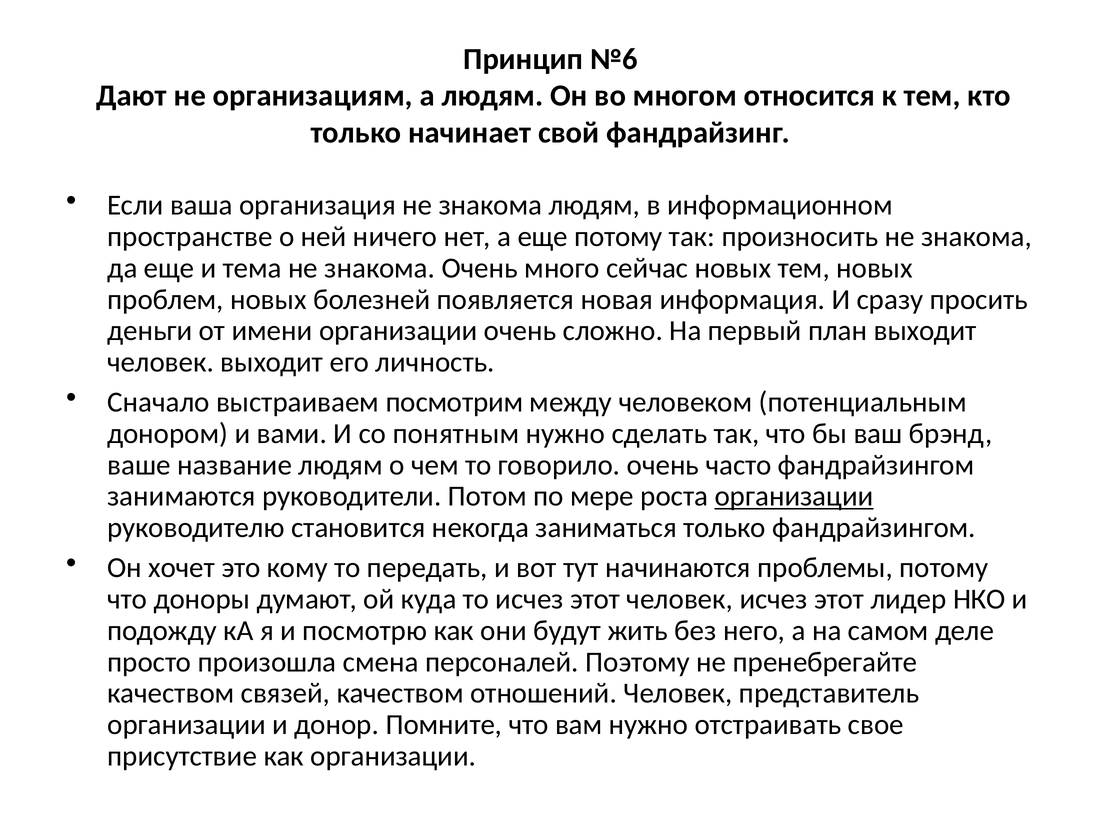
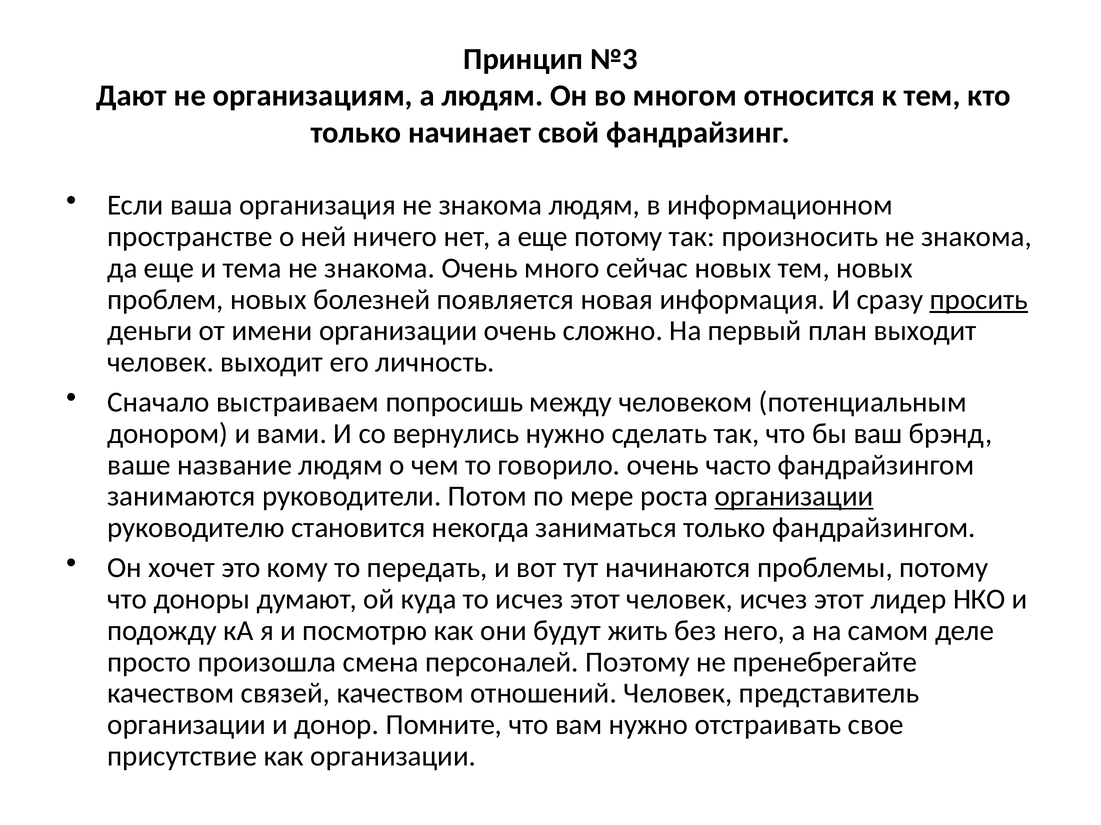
№6: №6 -> №3 (614, 59)
просить underline: none -> present (979, 300)
посмотрим: посмотрим -> попросишь (454, 403)
понятным: понятным -> вернулись (456, 434)
